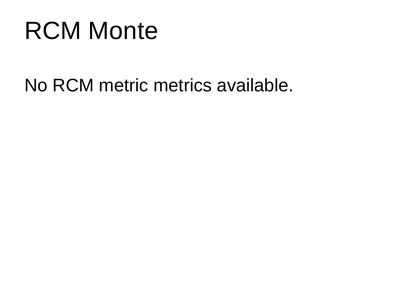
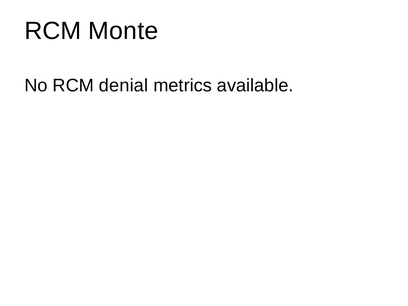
metric: metric -> denial (124, 86)
